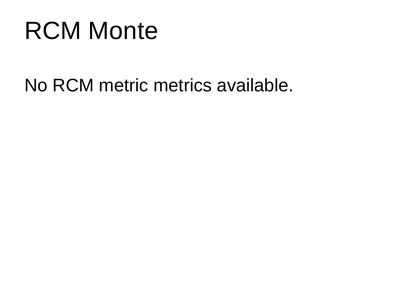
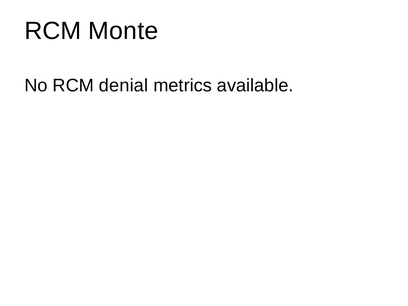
metric: metric -> denial (124, 86)
